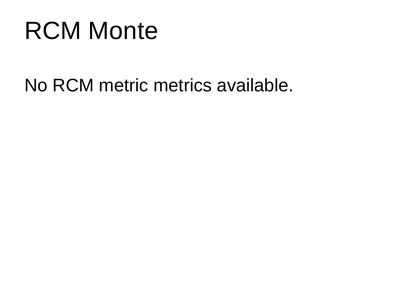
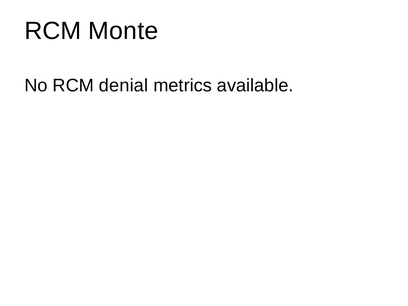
metric: metric -> denial (124, 86)
